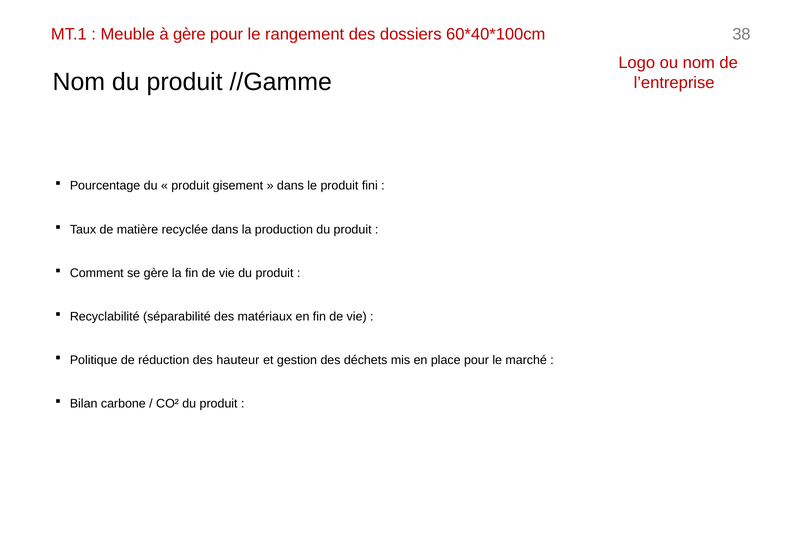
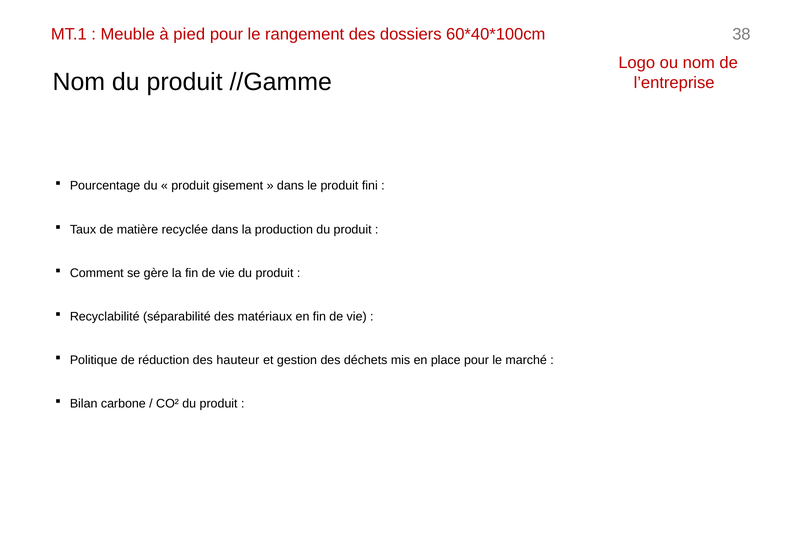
à gère: gère -> pied (189, 34)
